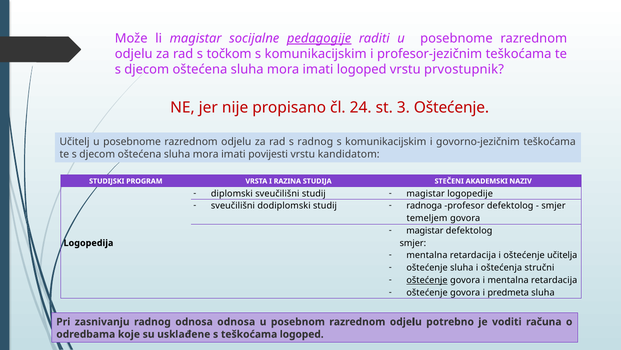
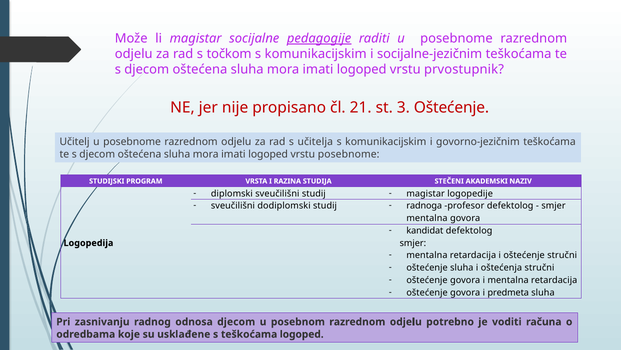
profesor-jezičnim: profesor-jezičnim -> socijalne-jezičnim (430, 54)
24: 24 -> 21 (361, 108)
s radnog: radnog -> učitelja (315, 142)
povijesti: povijesti -> logoped (268, 154)
vrstu kandidatom: kandidatom -> posebnome (349, 154)
temeljem: temeljem -> mentalna (427, 218)
magistar: magistar -> kandidat (425, 230)
oštećenje učitelja: učitelja -> stručni (562, 255)
oštećenje underline: present -> none (427, 280)
odnosa odnosa: odnosa -> djecom (236, 321)
